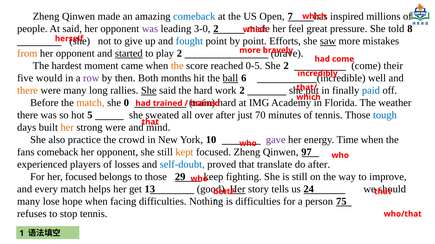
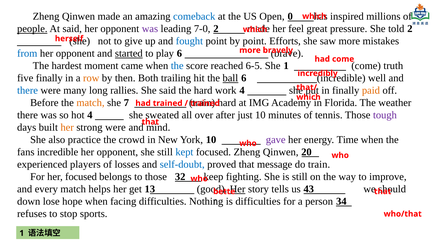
7: 7 -> 0 (290, 16)
people underline: none -> present (32, 29)
3-0: 3-0 -> 7-0 (202, 29)
told 8: 8 -> 2 (410, 29)
saw underline: present -> none (328, 41)
from colour: orange -> blue (27, 54)
play 2: 2 -> 6 (179, 54)
the colour: orange -> blue (177, 66)
0-5: 0-5 -> 6-5 (254, 66)
She 2: 2 -> 1 (286, 66)
their: their -> truth (393, 66)
five would: would -> finally (49, 78)
row colour: purple -> orange (91, 78)
months: months -> trailing (176, 78)
there colour: orange -> blue (28, 91)
She underline: present -> none (149, 91)
work 2: 2 -> 4 (242, 91)
paid colour: blue -> orange (371, 91)
0: 0 -> 7 (126, 103)
hot 5: 5 -> 4 (90, 115)
just 70: 70 -> 10 (260, 115)
tough colour: blue -> purple (385, 115)
fans comeback: comeback -> incredible (58, 153)
kept colour: orange -> blue (184, 153)
97: 97 -> 20 (306, 153)
translate: translate -> message (275, 165)
do after: after -> train (319, 165)
29: 29 -> 32 (180, 177)
24: 24 -> 43 (309, 190)
many: many -> down (29, 202)
75: 75 -> 34 (341, 202)
stop tennis: tennis -> sports (94, 214)
